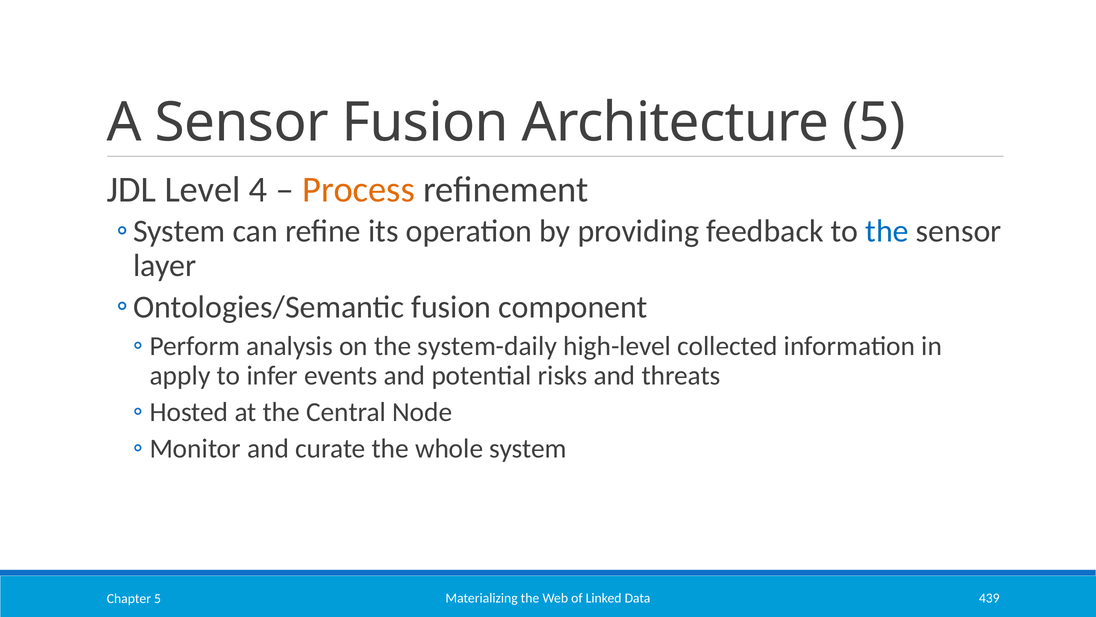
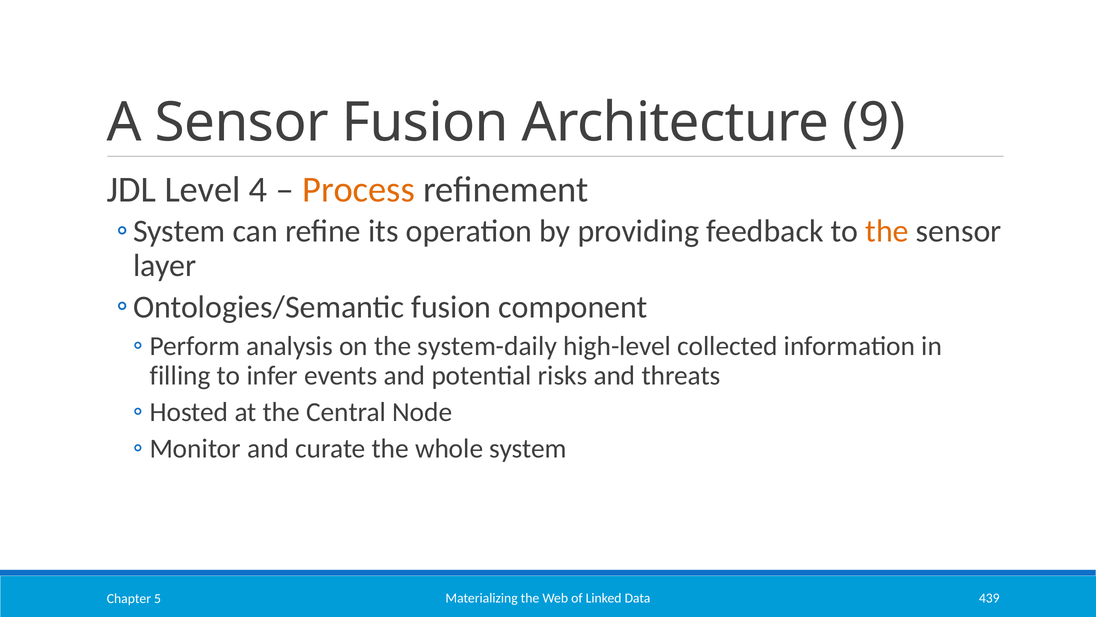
Architecture 5: 5 -> 9 (874, 123)
the colour: blue -> orange (887, 231)
apply: apply -> filling (180, 375)
